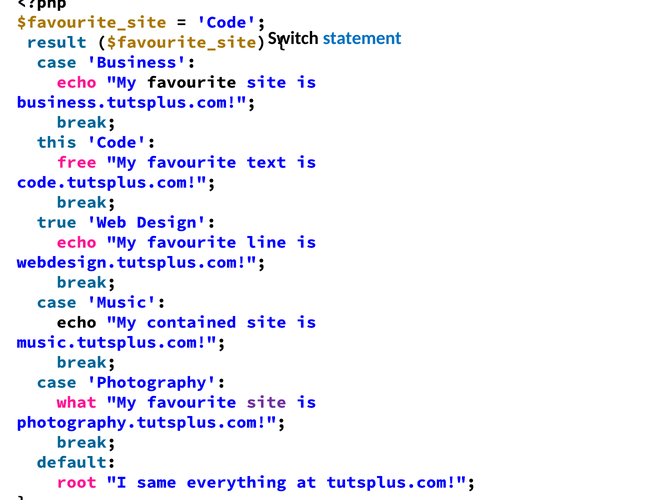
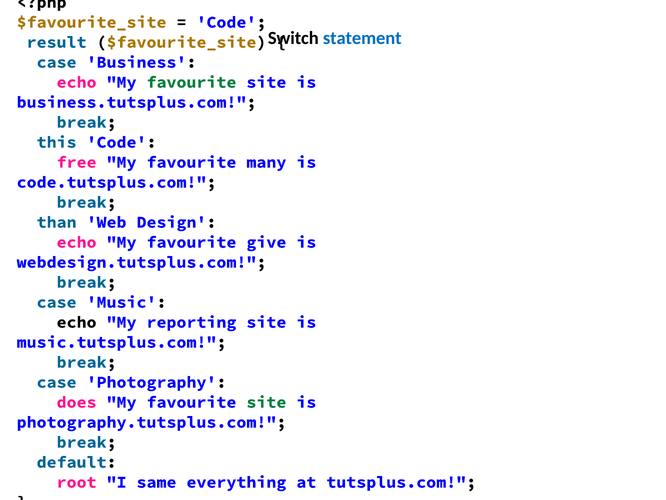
favourite colour: black -> green (191, 82)
text: text -> many (266, 162)
true: true -> than (57, 222)
line: line -> give (266, 242)
contained: contained -> reporting (191, 322)
what: what -> does (77, 402)
site colour: purple -> green (266, 402)
